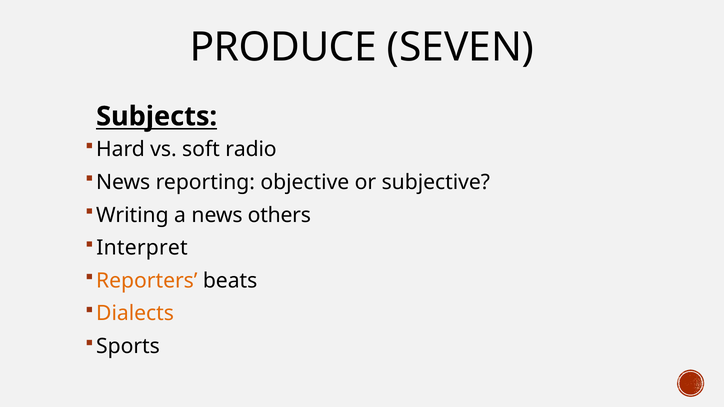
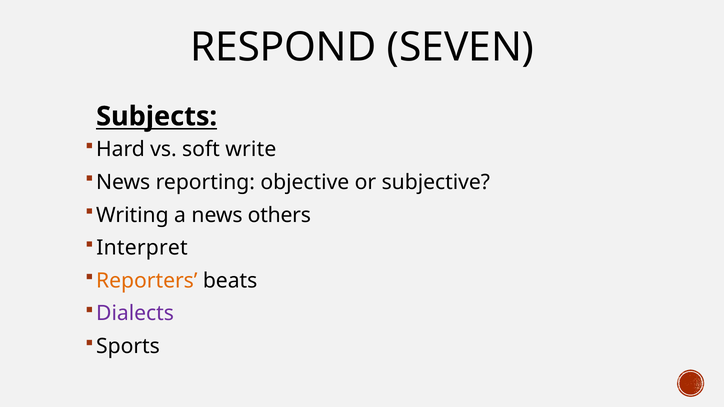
PRODUCE: PRODUCE -> RESPOND (283, 48)
radio: radio -> write (251, 149)
Dialects colour: orange -> purple (135, 314)
